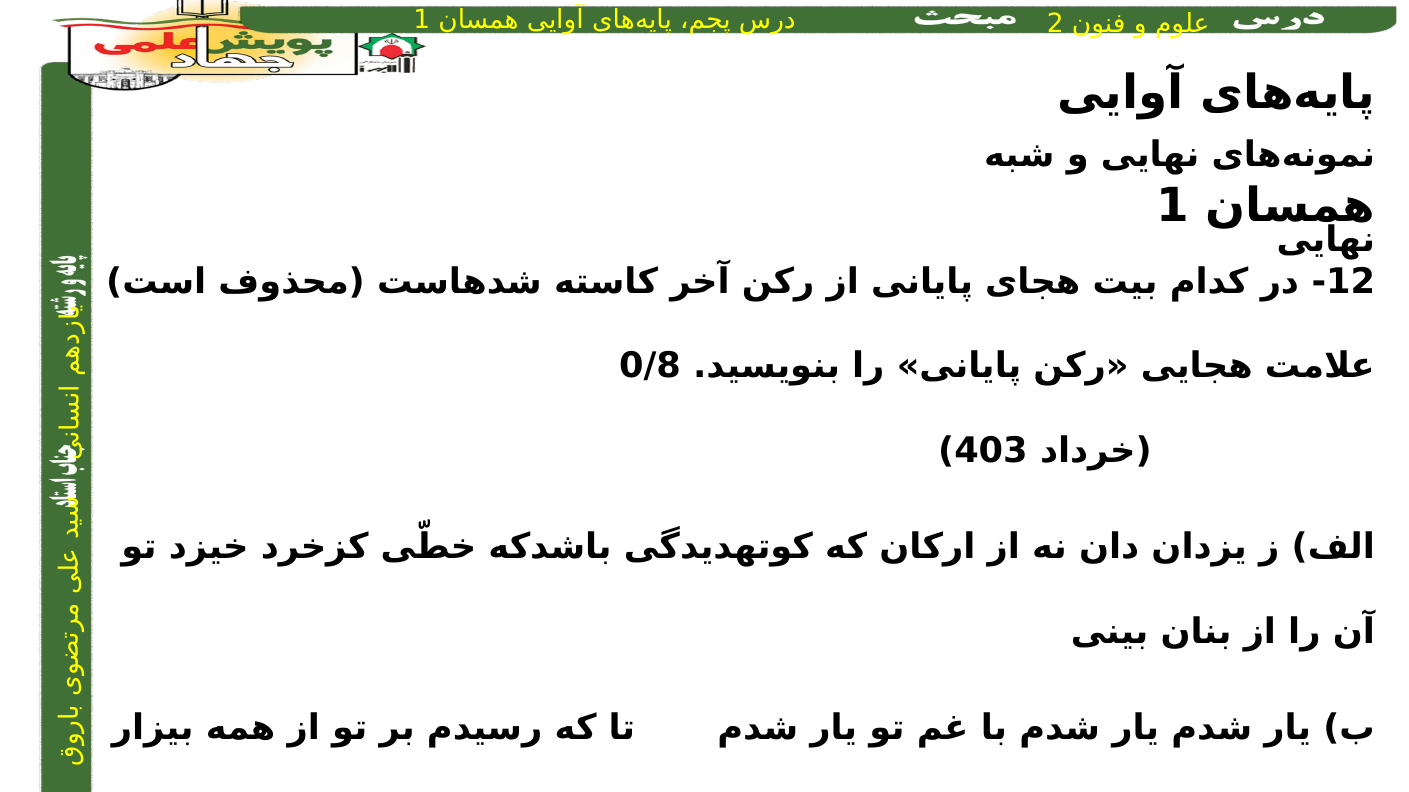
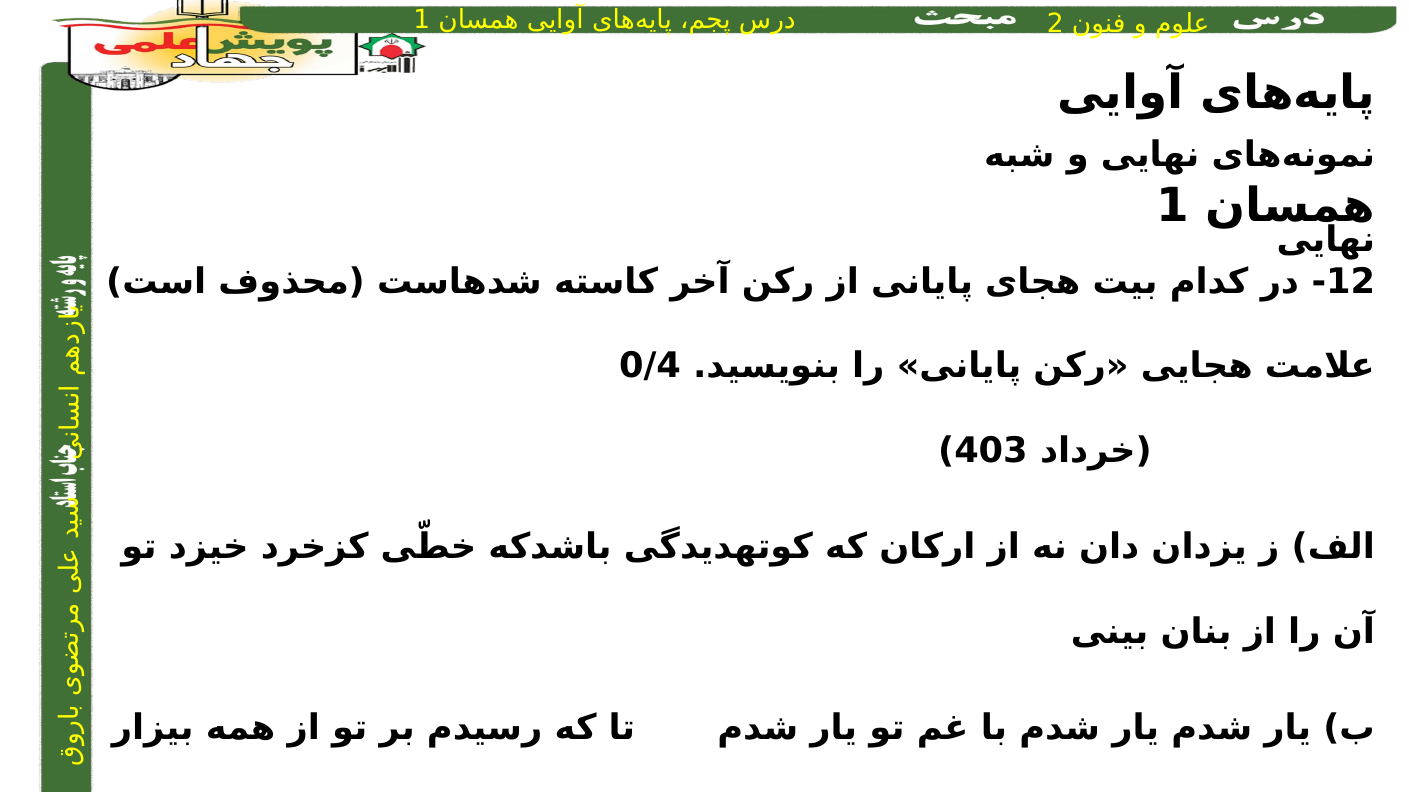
0/8: 0/8 -> 0/4 (650, 367)
